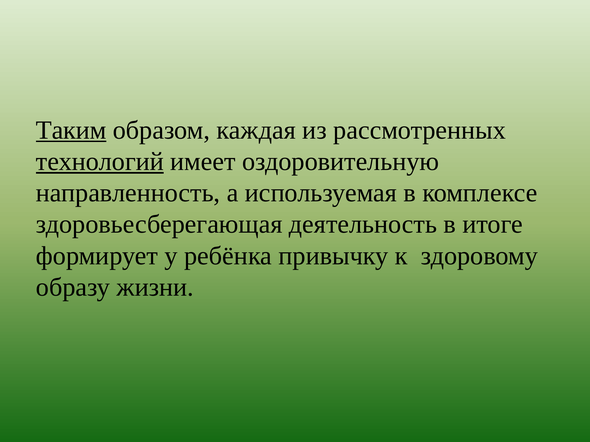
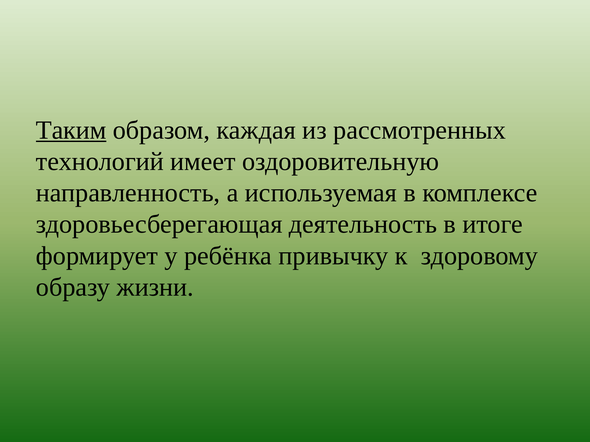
технологий underline: present -> none (100, 162)
